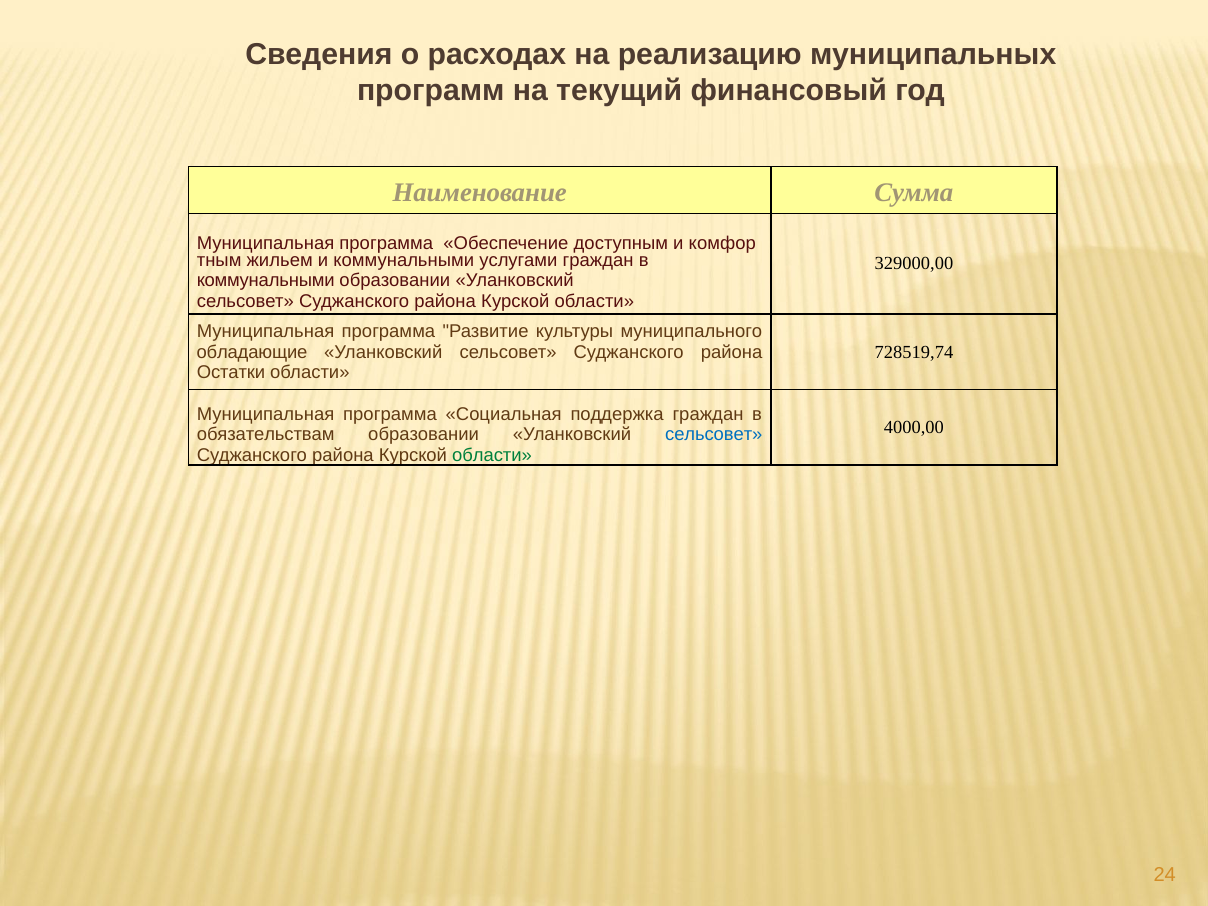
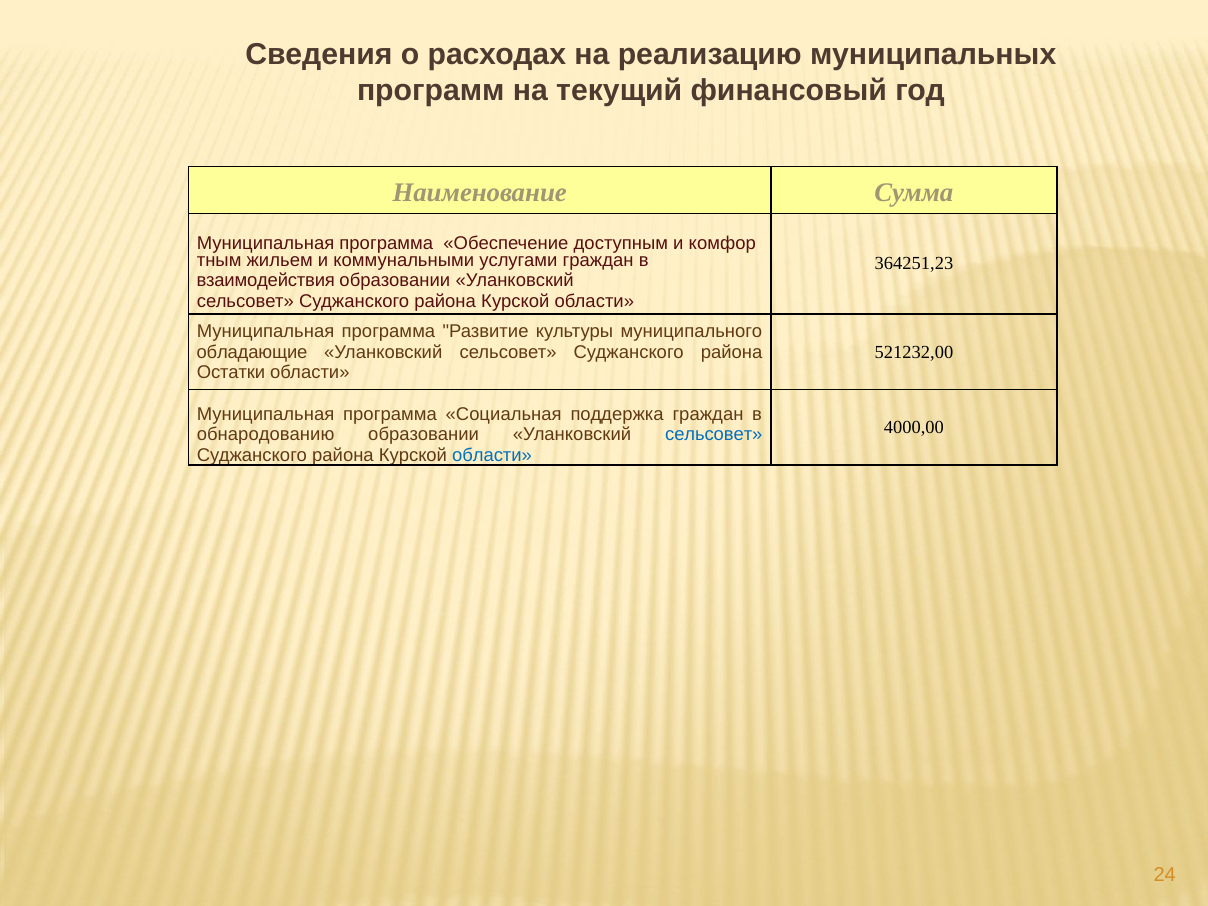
329000,00: 329000,00 -> 364251,23 (914, 264)
коммунальными: коммунальными -> взаимодействия (266, 281)
728519,74: 728519,74 -> 521232,00 (914, 352)
обязательствам: обязательствам -> обнародованию (266, 435)
области colour: green -> blue (492, 455)
